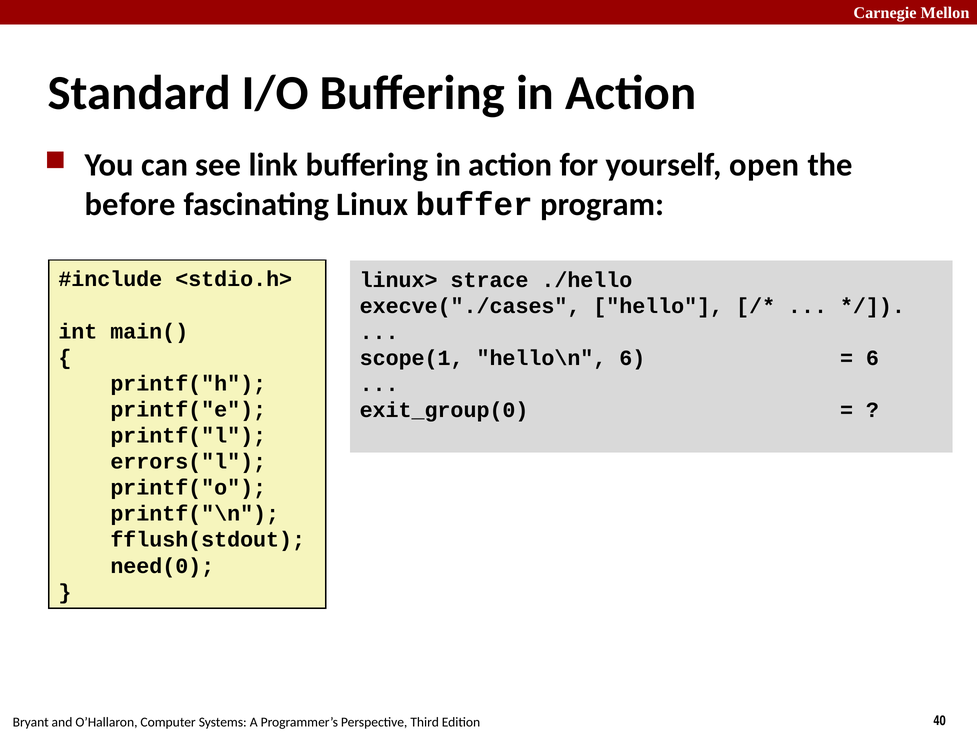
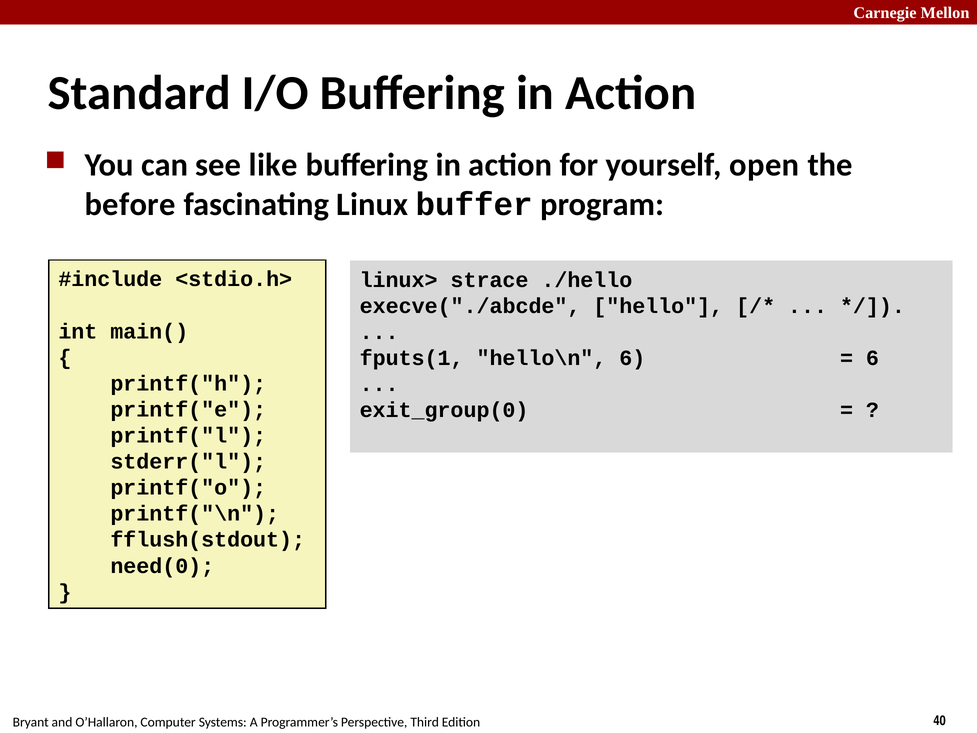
link: link -> like (273, 165)
execve("./cases: execve("./cases -> execve("./abcde (470, 306)
scope(1: scope(1 -> fputs(1 (412, 358)
errors("l: errors("l -> stderr("l (188, 461)
